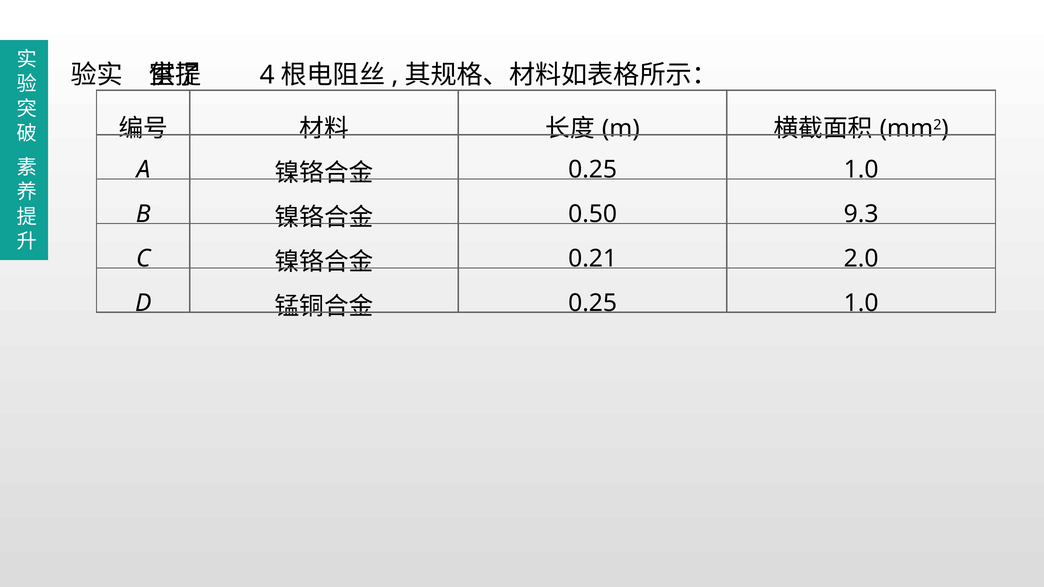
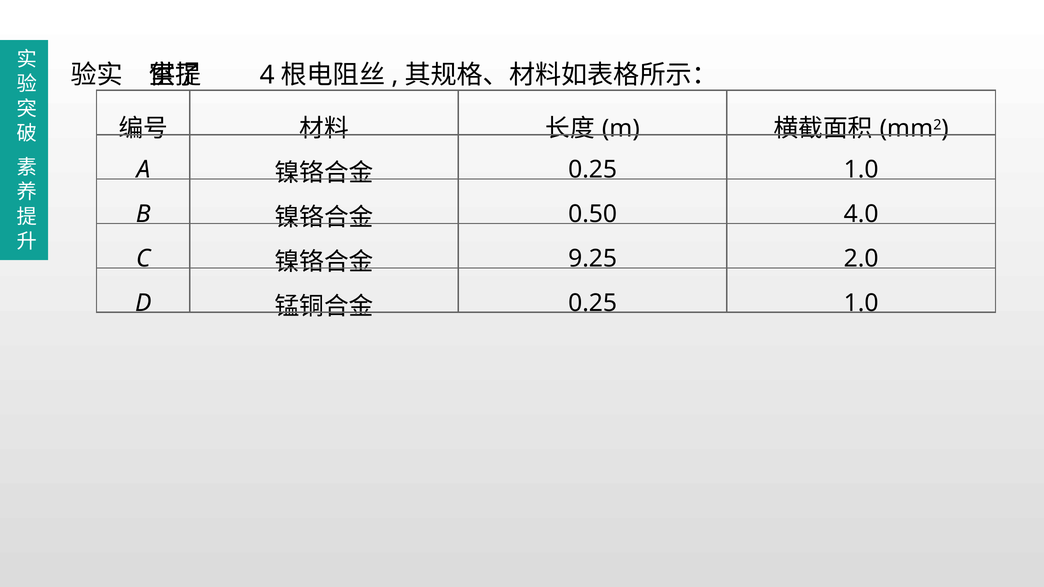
9.3: 9.3 -> 4.0 (861, 214)
0.21: 0.21 -> 9.25 (593, 259)
